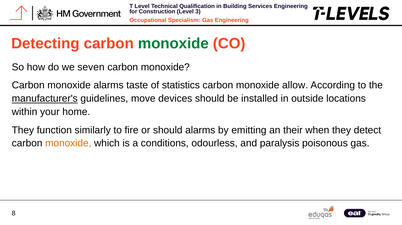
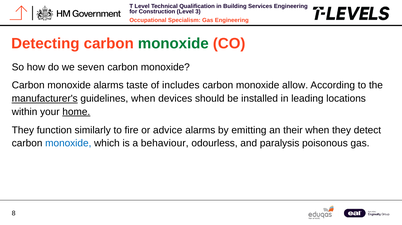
statistics: statistics -> includes (181, 85)
guidelines move: move -> when (143, 98)
outside: outside -> leading (307, 98)
home underline: none -> present (76, 112)
or should: should -> advice (168, 130)
monoxide colour: orange -> blue (68, 143)
conditions: conditions -> behaviour (165, 143)
